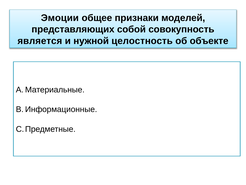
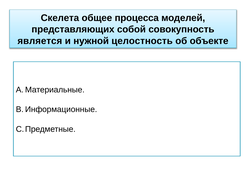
Эмоции: Эмоции -> Скелета (60, 18)
признаки: признаки -> процесса (137, 18)
